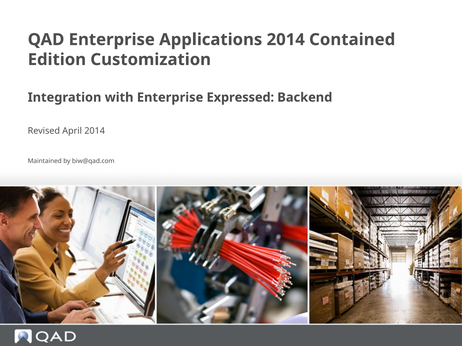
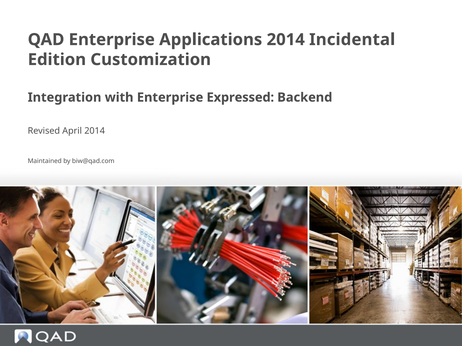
Contained: Contained -> Incidental (352, 40)
